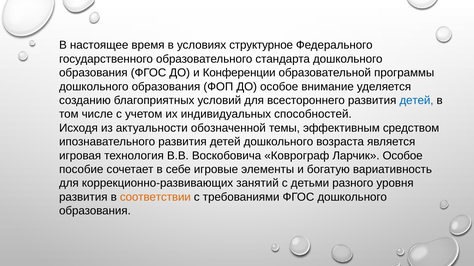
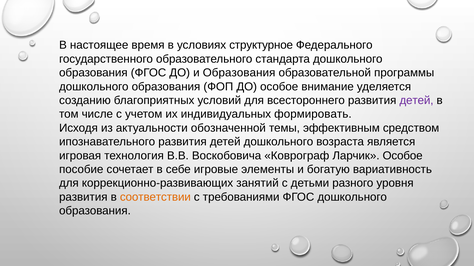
и Конференции: Конференции -> Образования (239, 73)
детей colour: blue -> purple (417, 101)
способностей: способностей -> формировать (313, 114)
